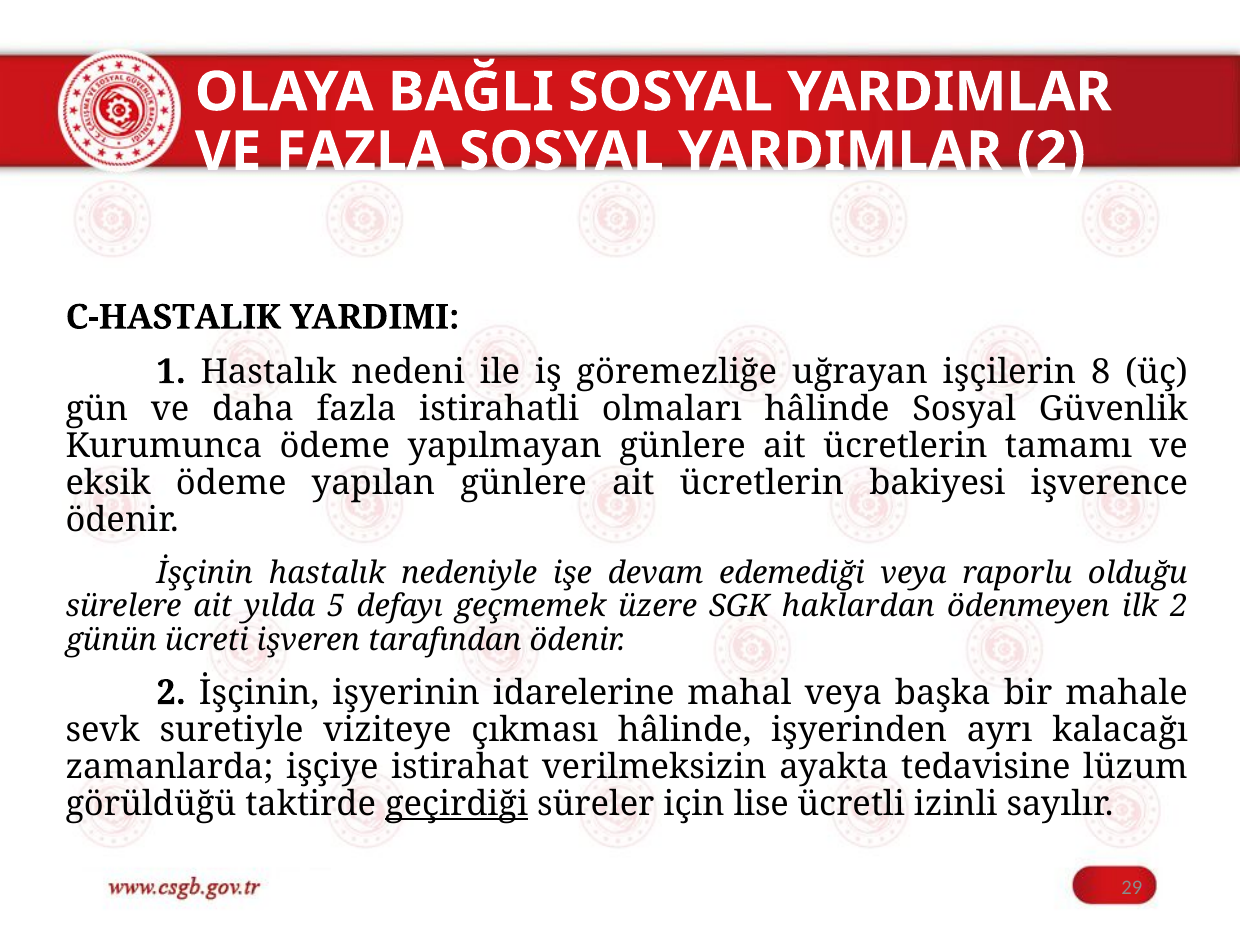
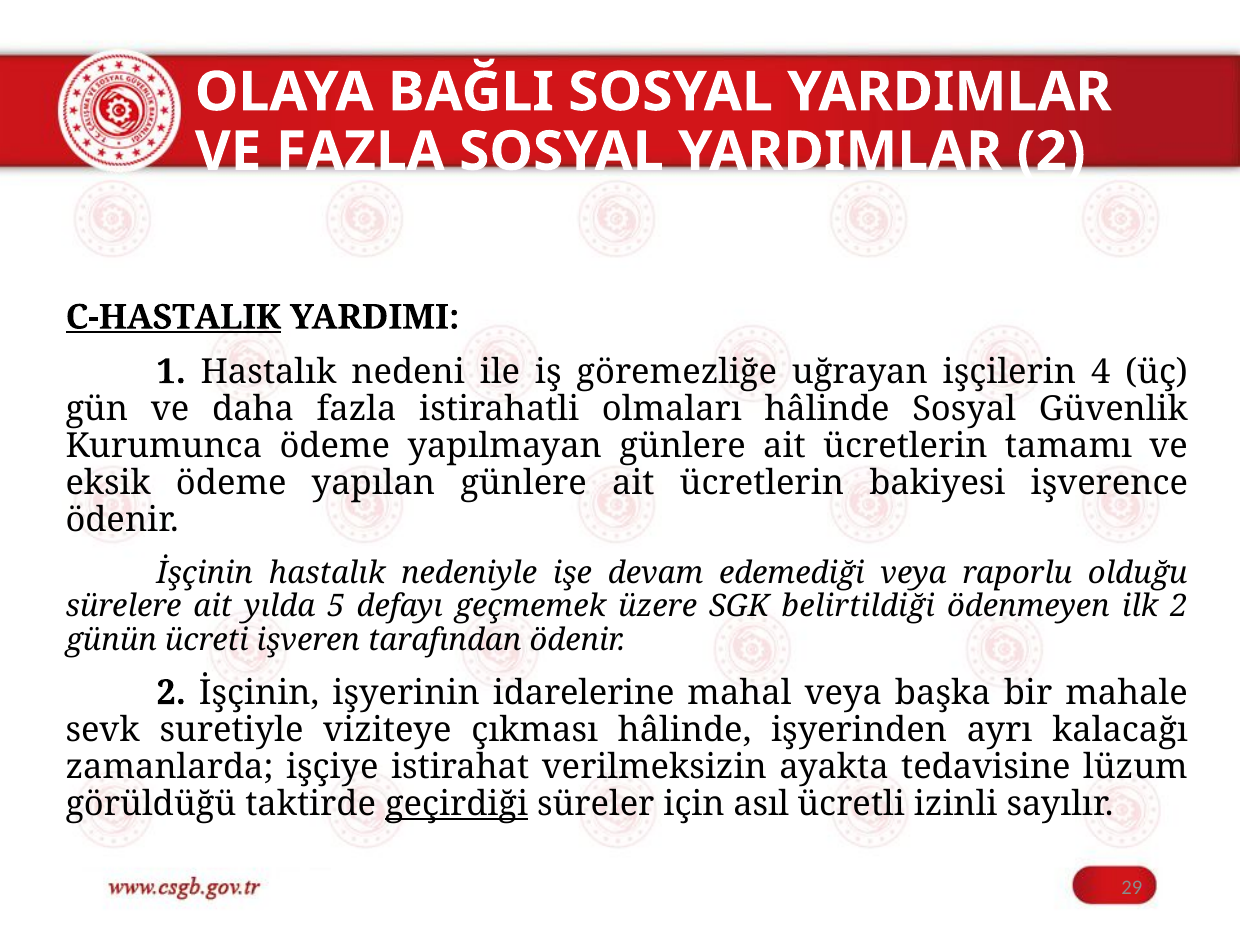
C-HASTALIK underline: none -> present (173, 317)
8: 8 -> 4 (1101, 372)
haklardan: haklardan -> belirtildiği (858, 607)
lise: lise -> asıl (761, 804)
